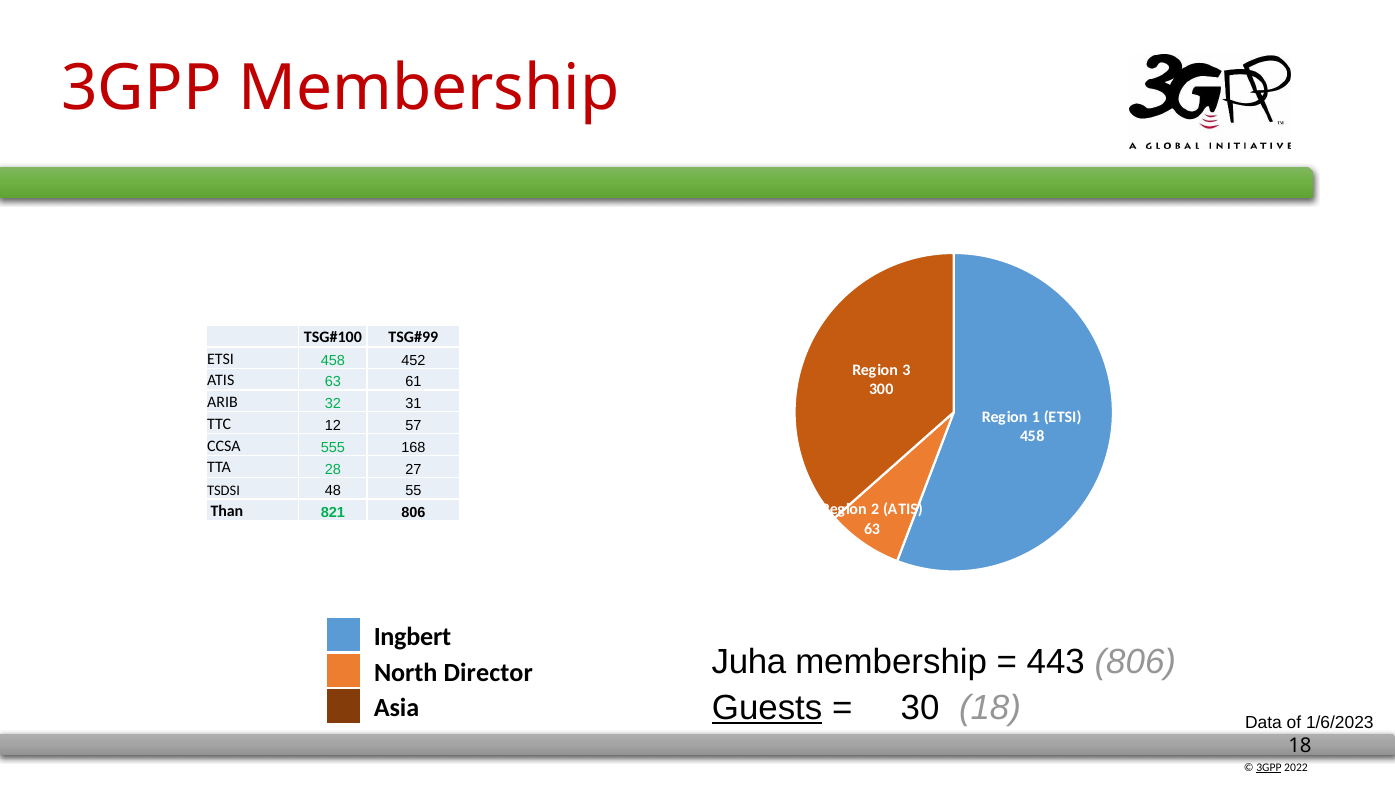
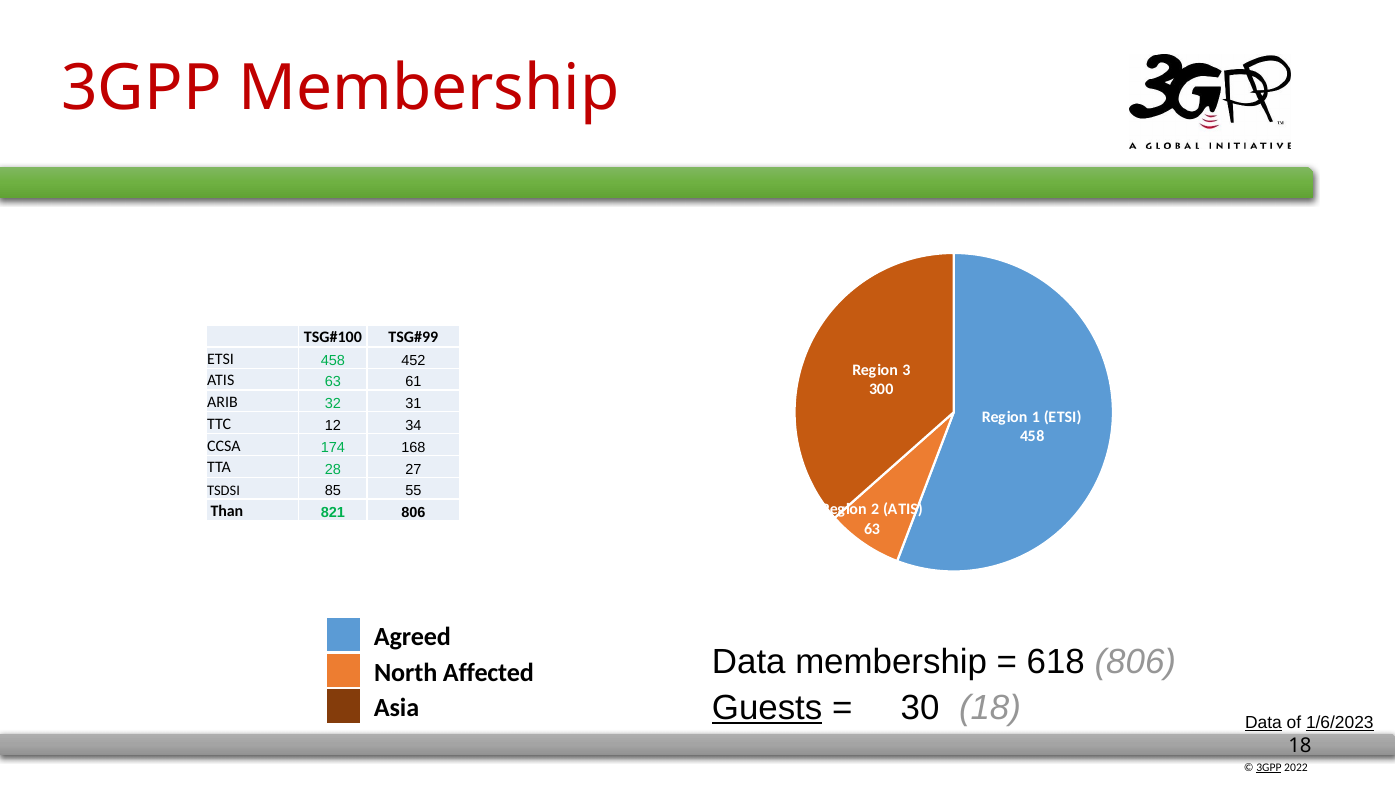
57: 57 -> 34 (413, 425)
555: 555 -> 174 (333, 447)
48: 48 -> 85 (333, 491)
Ingbert: Ingbert -> Agreed (412, 636)
Juha: Juha -> Data (749, 662)
443: 443 -> 618 (1056, 662)
Director: Director -> Affected (488, 672)
Data underline: none -> present (1263, 722)
1/6/2023 underline: none -> present (1340, 722)
